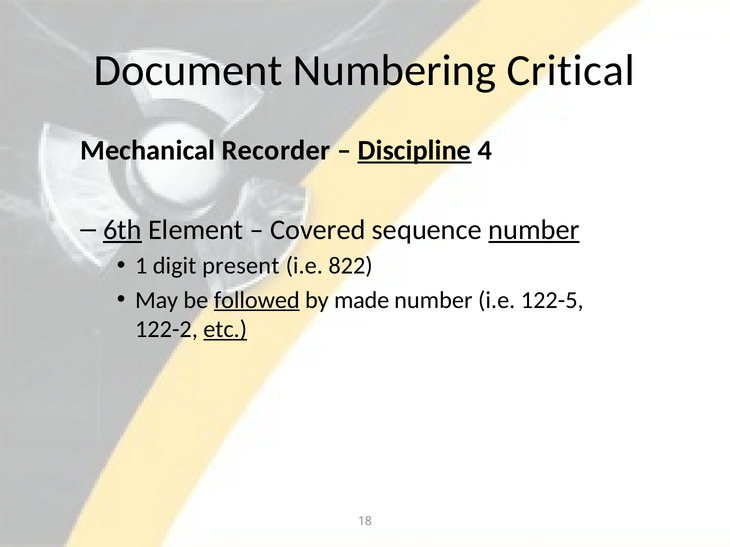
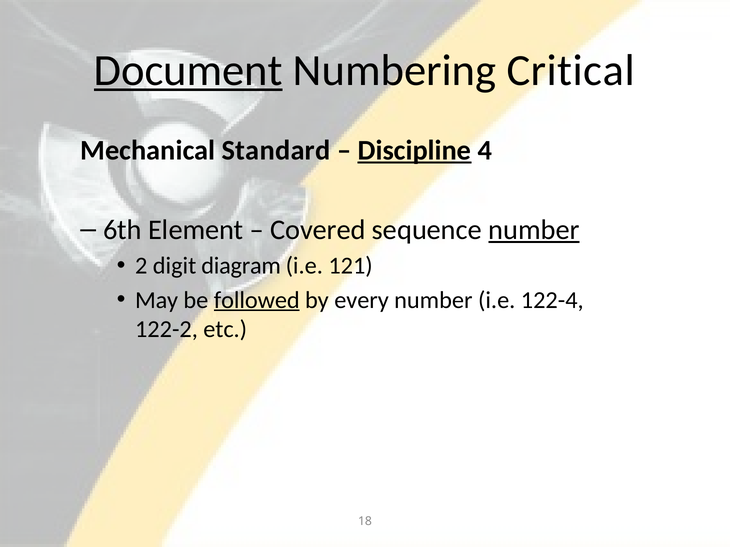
Document underline: none -> present (188, 71)
Recorder: Recorder -> Standard (276, 150)
6th underline: present -> none (122, 230)
1: 1 -> 2 (141, 266)
present: present -> diagram (241, 266)
822: 822 -> 121 (351, 266)
made: made -> every (362, 300)
122-5: 122-5 -> 122-4 (552, 300)
etc underline: present -> none (225, 329)
